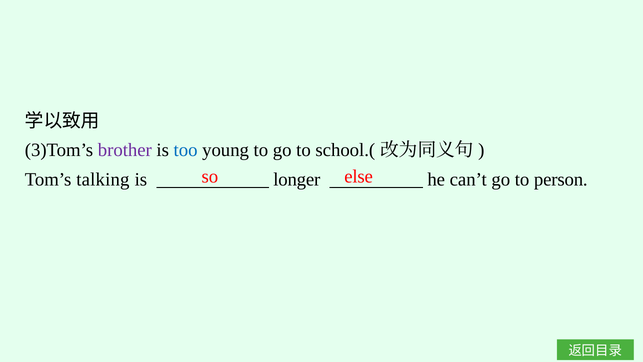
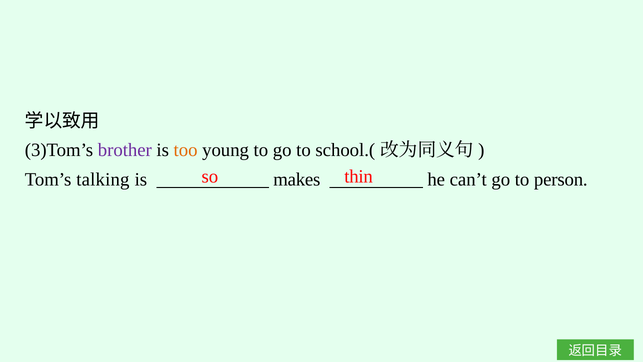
too colour: blue -> orange (186, 150)
else: else -> thin (359, 177)
longer: longer -> makes (297, 179)
